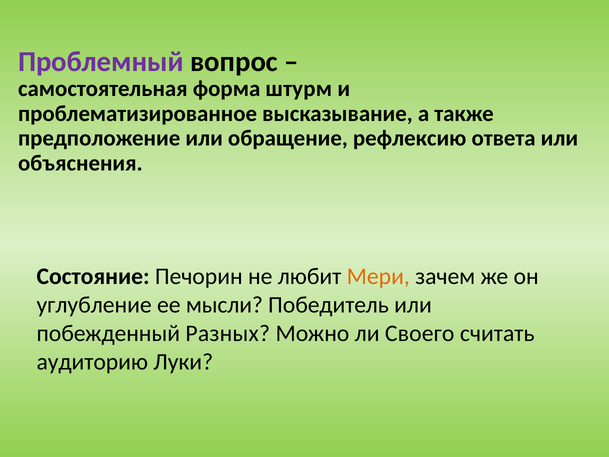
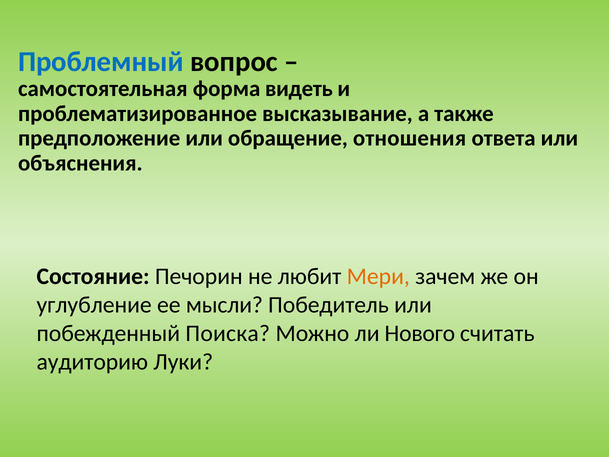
Проблемный colour: purple -> blue (101, 62)
штурм: штурм -> видеть (299, 89)
рефлексию: рефлексию -> отношения (410, 138)
Разных: Разных -> Поиска (228, 333)
Своего: Своего -> Нового (420, 333)
